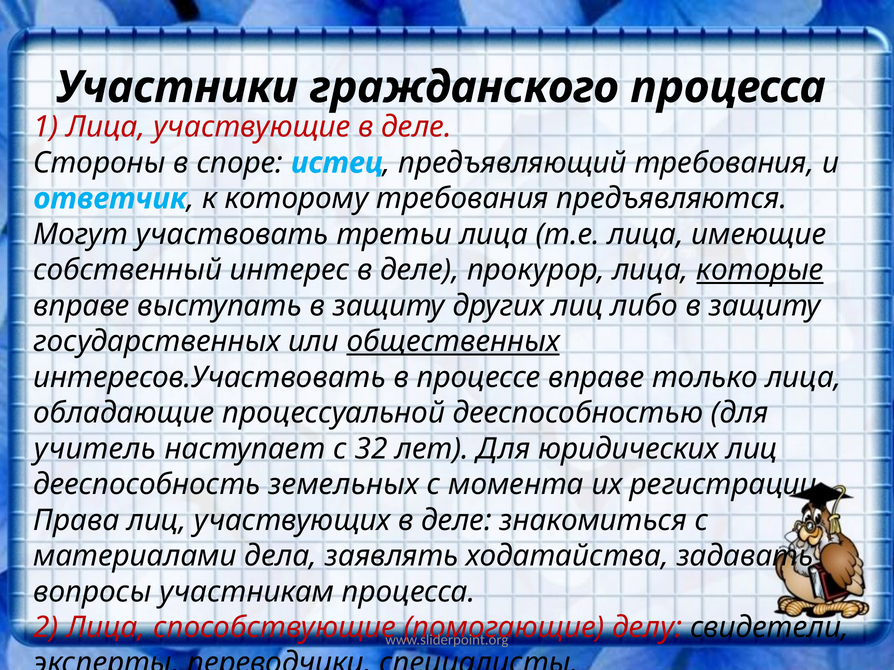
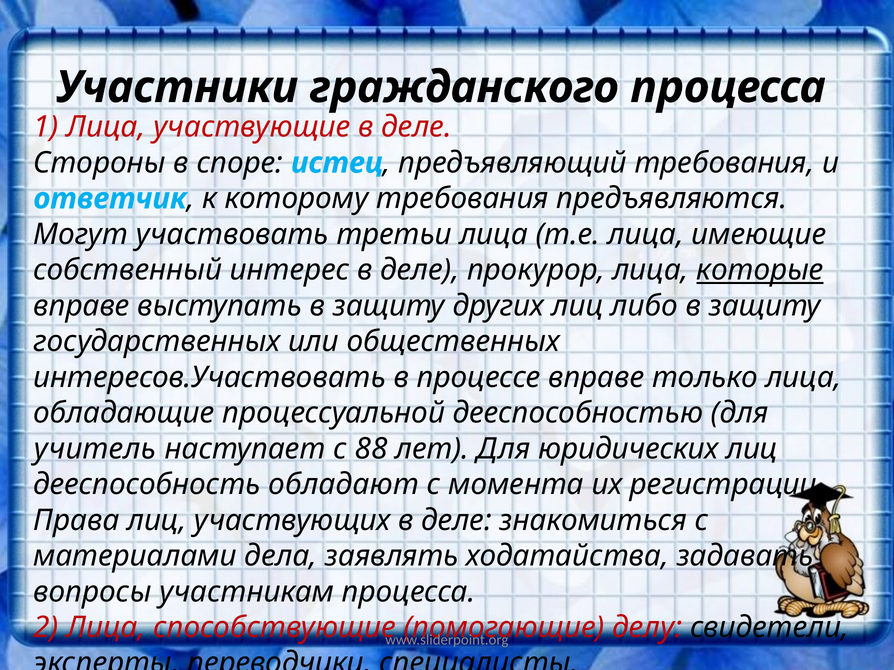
общественных underline: present -> none (453, 342)
32: 32 -> 88 (371, 449)
земельных: земельных -> обладают (344, 485)
